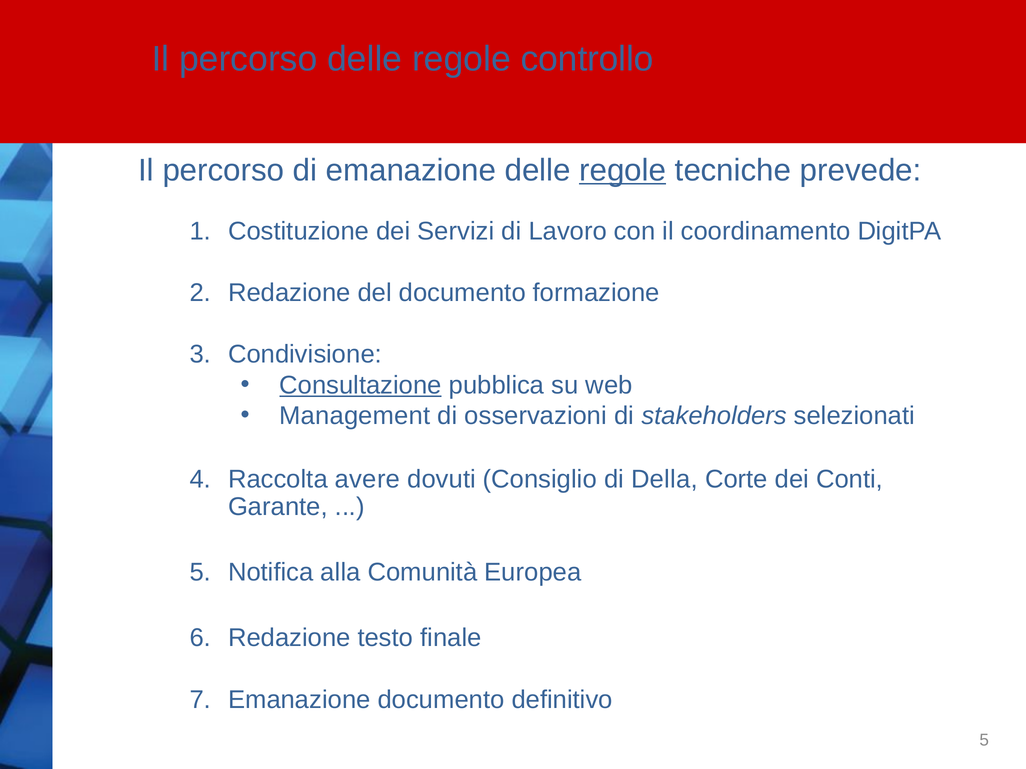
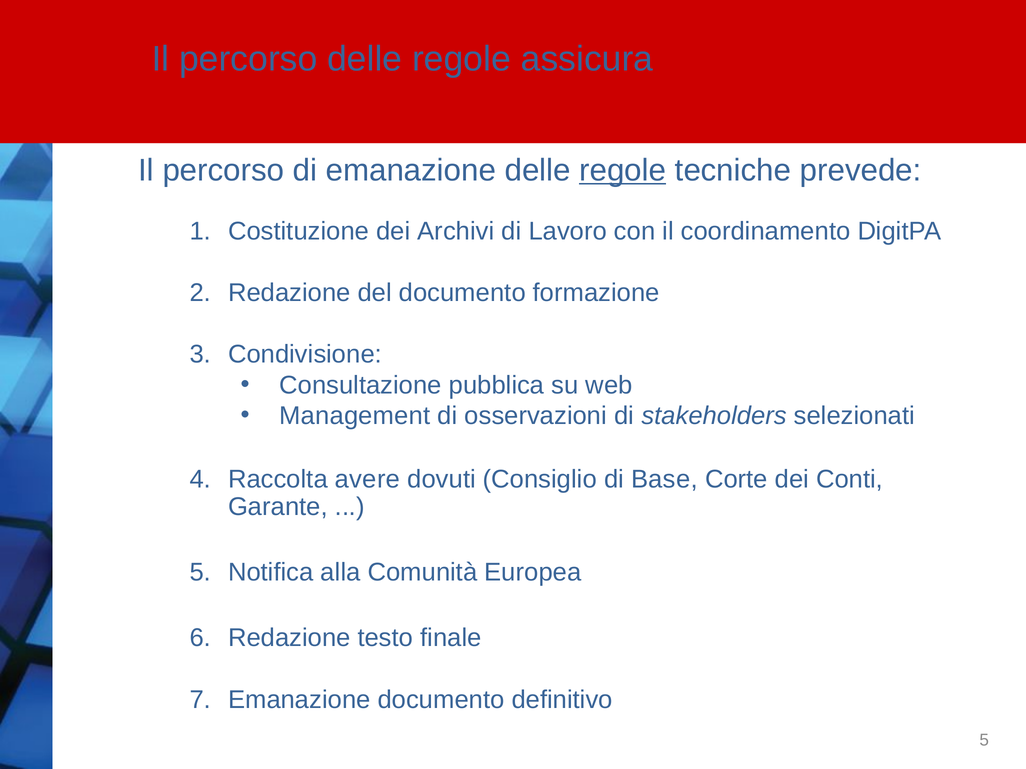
controllo: controllo -> assicura (587, 59)
Servizi: Servizi -> Archivi (456, 231)
Consultazione underline: present -> none (361, 385)
Della: Della -> Base (664, 479)
